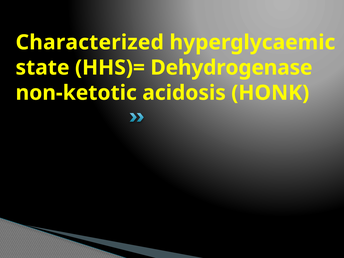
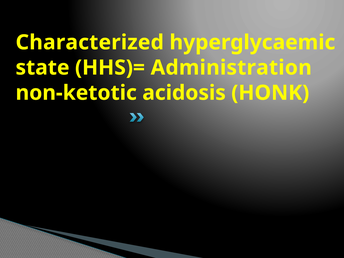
Dehydrogenase: Dehydrogenase -> Administration (231, 68)
